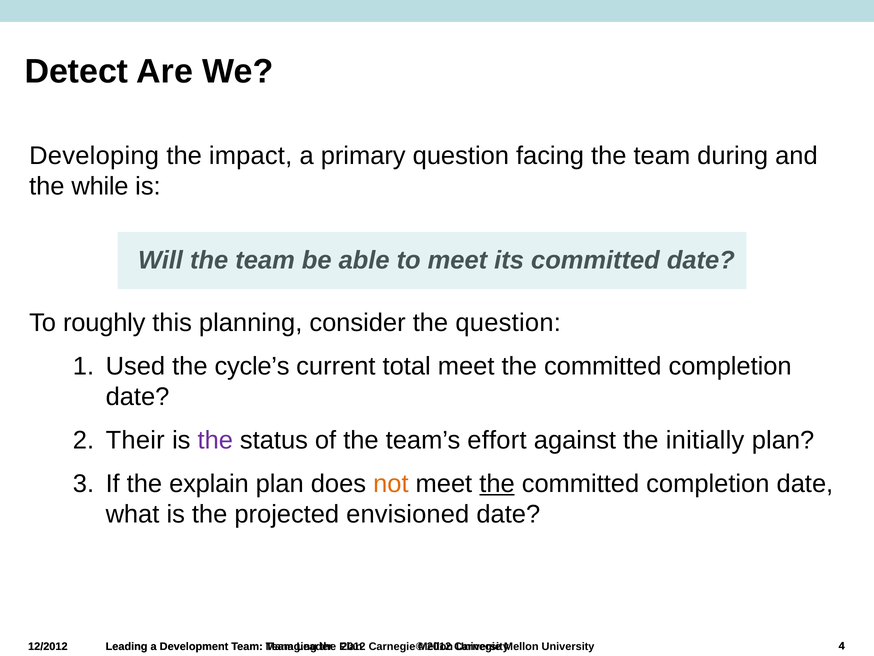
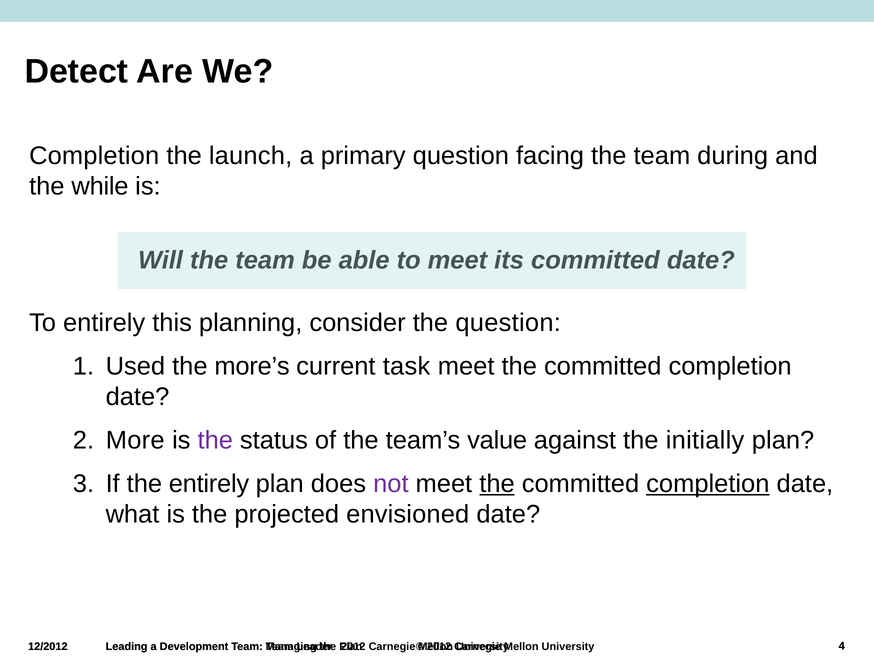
Developing: Developing -> Completion (94, 155)
impact: impact -> launch (251, 155)
To roughly: roughly -> entirely (104, 323)
cycle’s: cycle’s -> more’s (252, 366)
total: total -> task (407, 366)
Their: Their -> More (135, 440)
effort: effort -> value (497, 440)
the explain: explain -> entirely (209, 483)
not colour: orange -> purple (391, 483)
completion underline: none -> present (708, 483)
